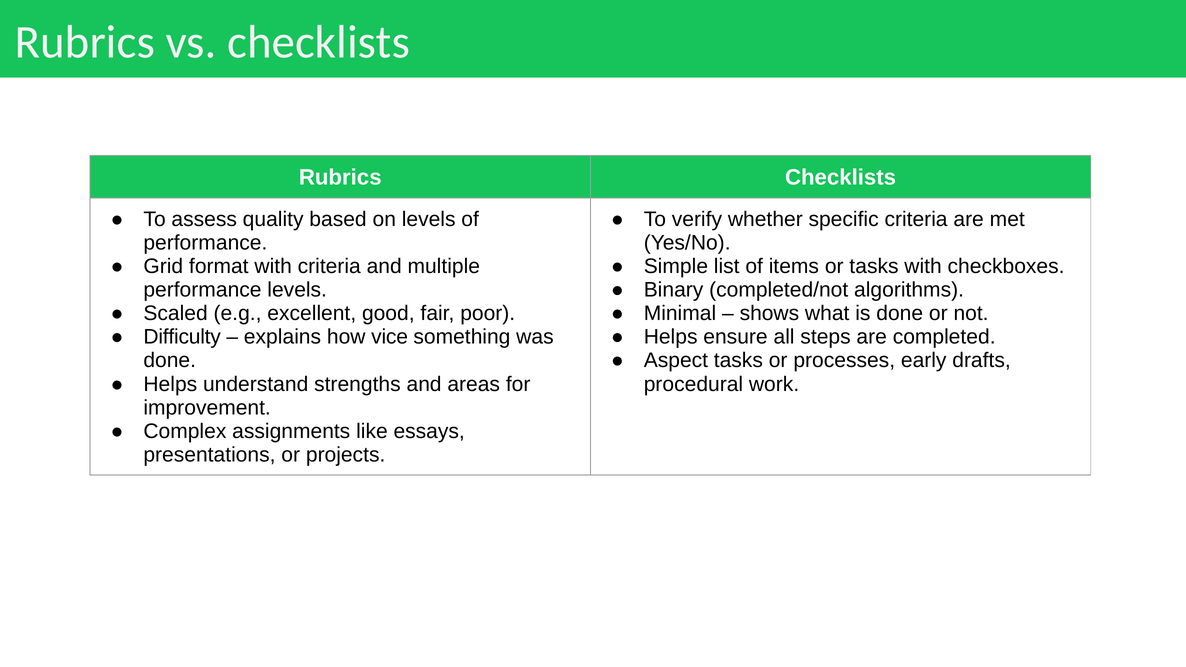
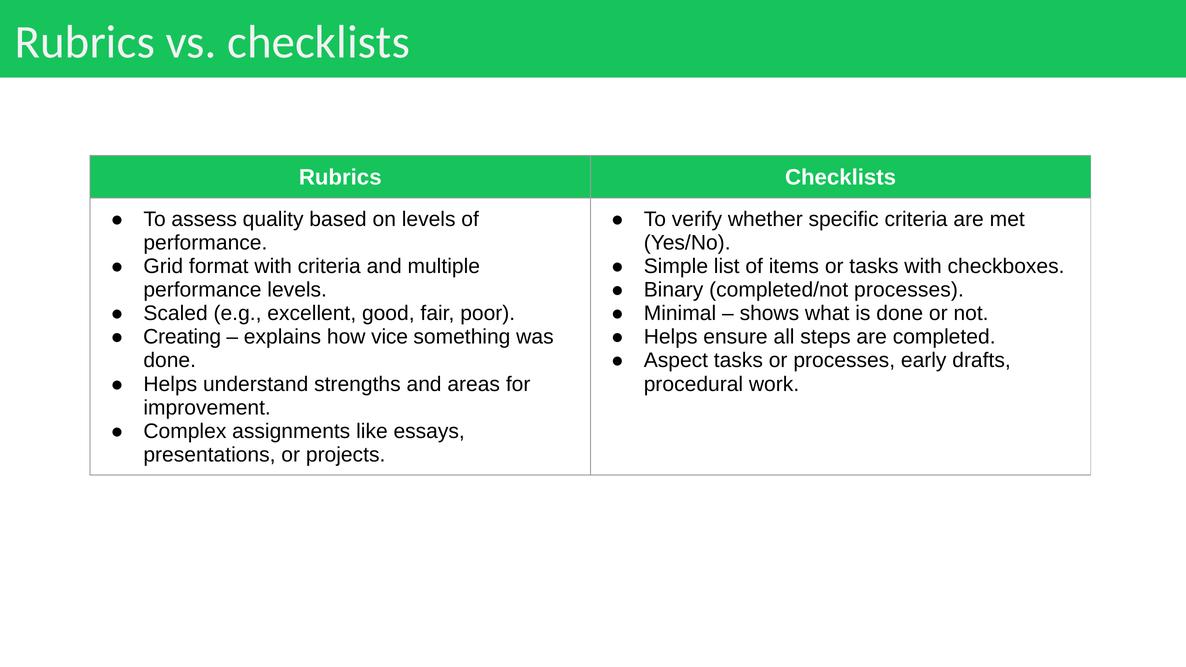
completed/not algorithms: algorithms -> processes (909, 290)
Difficulty: Difficulty -> Creating (182, 337)
